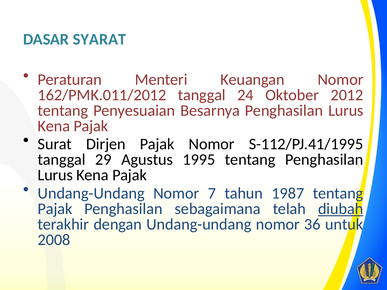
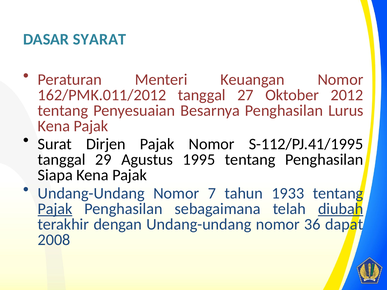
24: 24 -> 27 (245, 95)
Lurus: Lurus -> Siapa (55, 175)
1987: 1987 -> 1933 (288, 193)
Pajak underline: none -> present (55, 209)
untuk: untuk -> dapat (344, 224)
